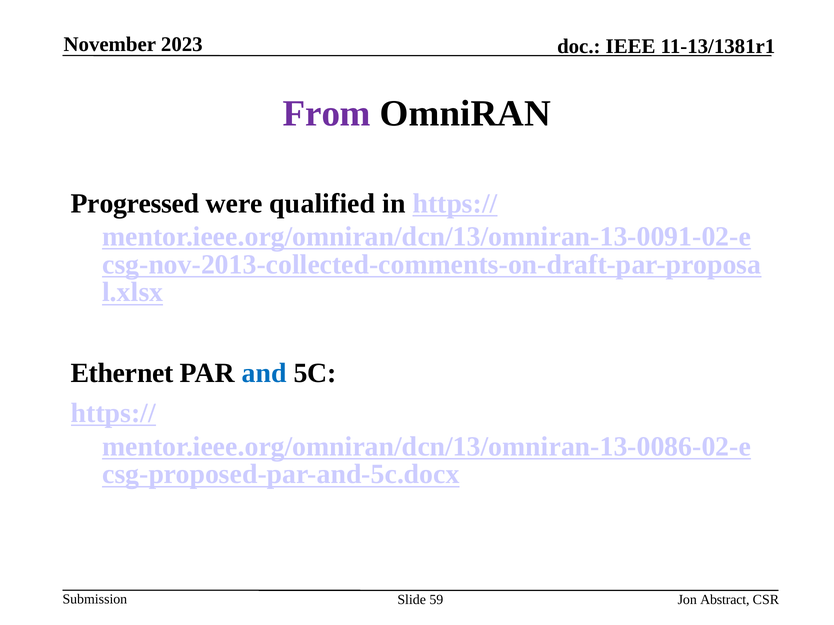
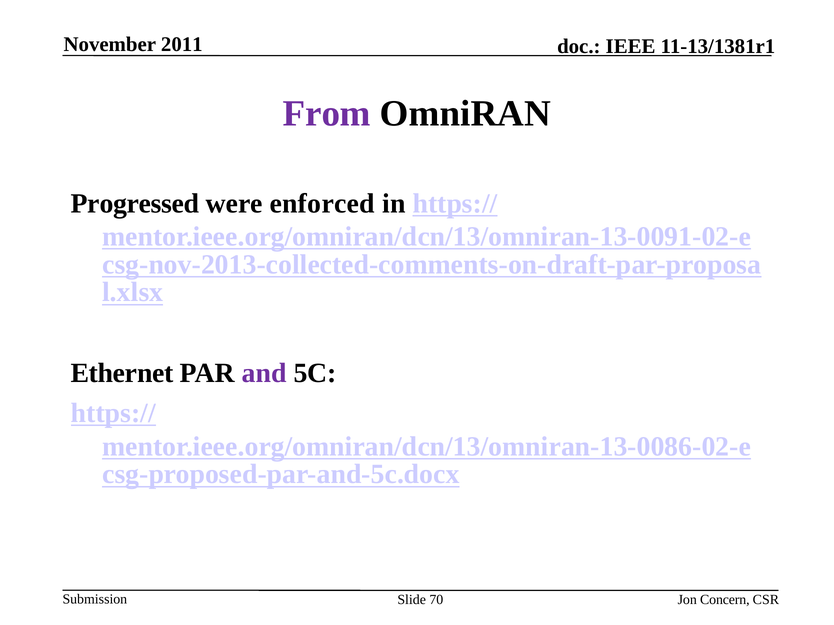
2023: 2023 -> 2011 (182, 44)
qualified: qualified -> enforced (322, 204)
and colour: blue -> purple (264, 373)
59: 59 -> 70 (436, 600)
Abstract: Abstract -> Concern (725, 600)
